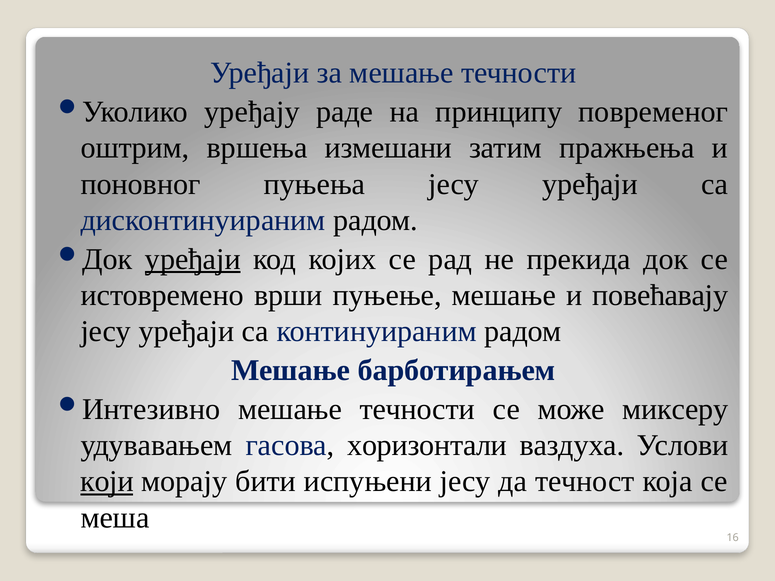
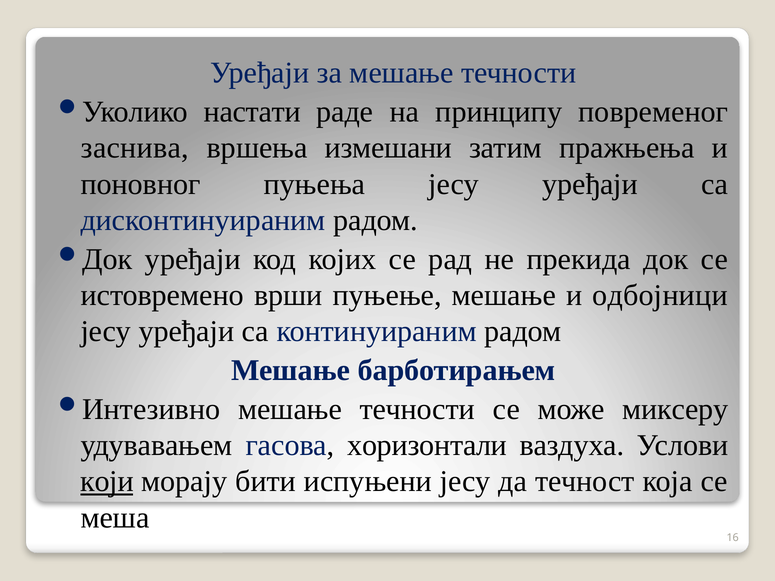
уређају: уређају -> настати (252, 112)
оштрим: оштрим -> заснива (135, 148)
уређаји underline: present -> none (193, 259)
повећавају: повећавају -> одбојници (660, 295)
